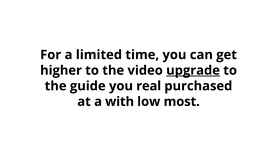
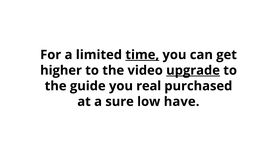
time underline: none -> present (142, 55)
with: with -> sure (120, 101)
most: most -> have (182, 101)
